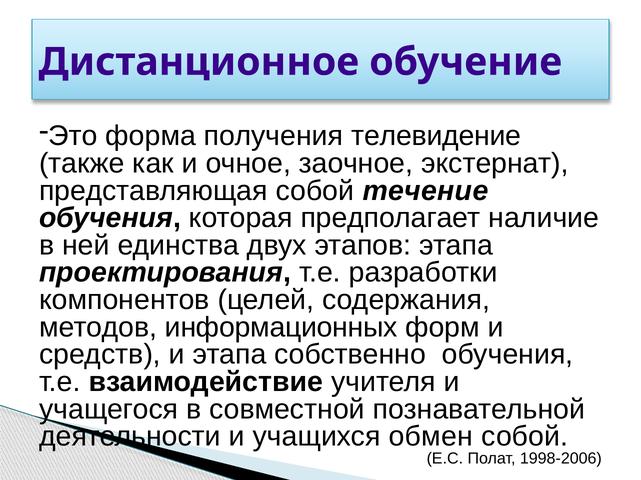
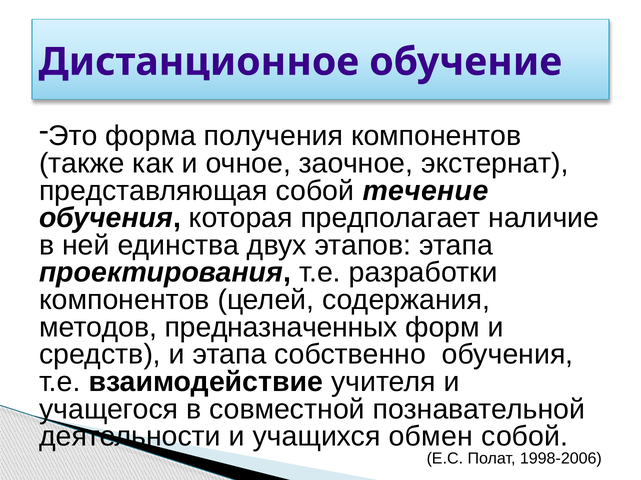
получения телевидение: телевидение -> компонентов (436, 136)
информационных: информационных -> предназначенных (281, 328)
